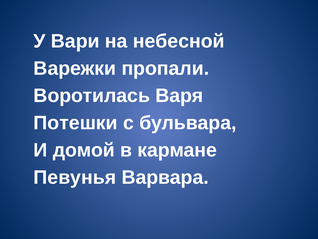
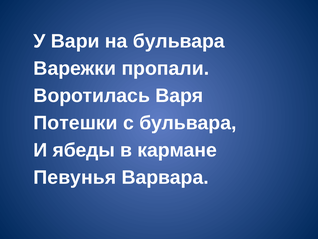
на небесной: небесной -> бульвара (179, 41)
домой: домой -> ябеды (84, 150)
